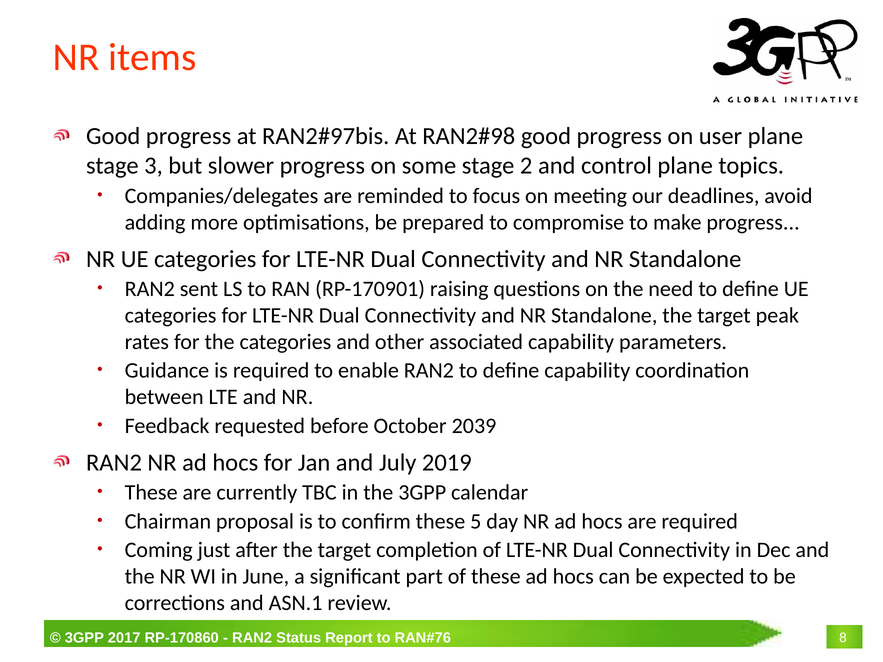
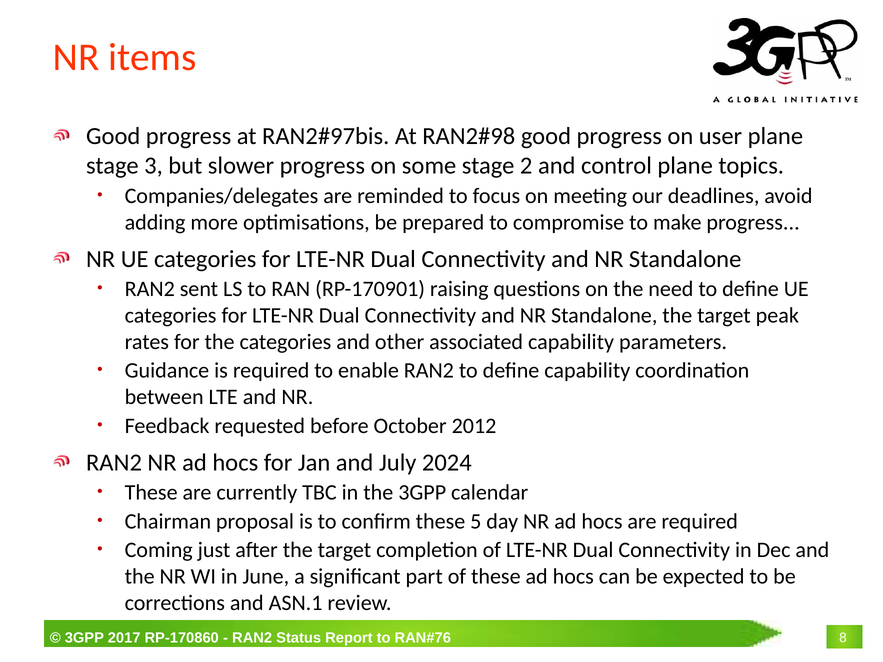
2039: 2039 -> 2012 (474, 426)
2019: 2019 -> 2024 (447, 463)
